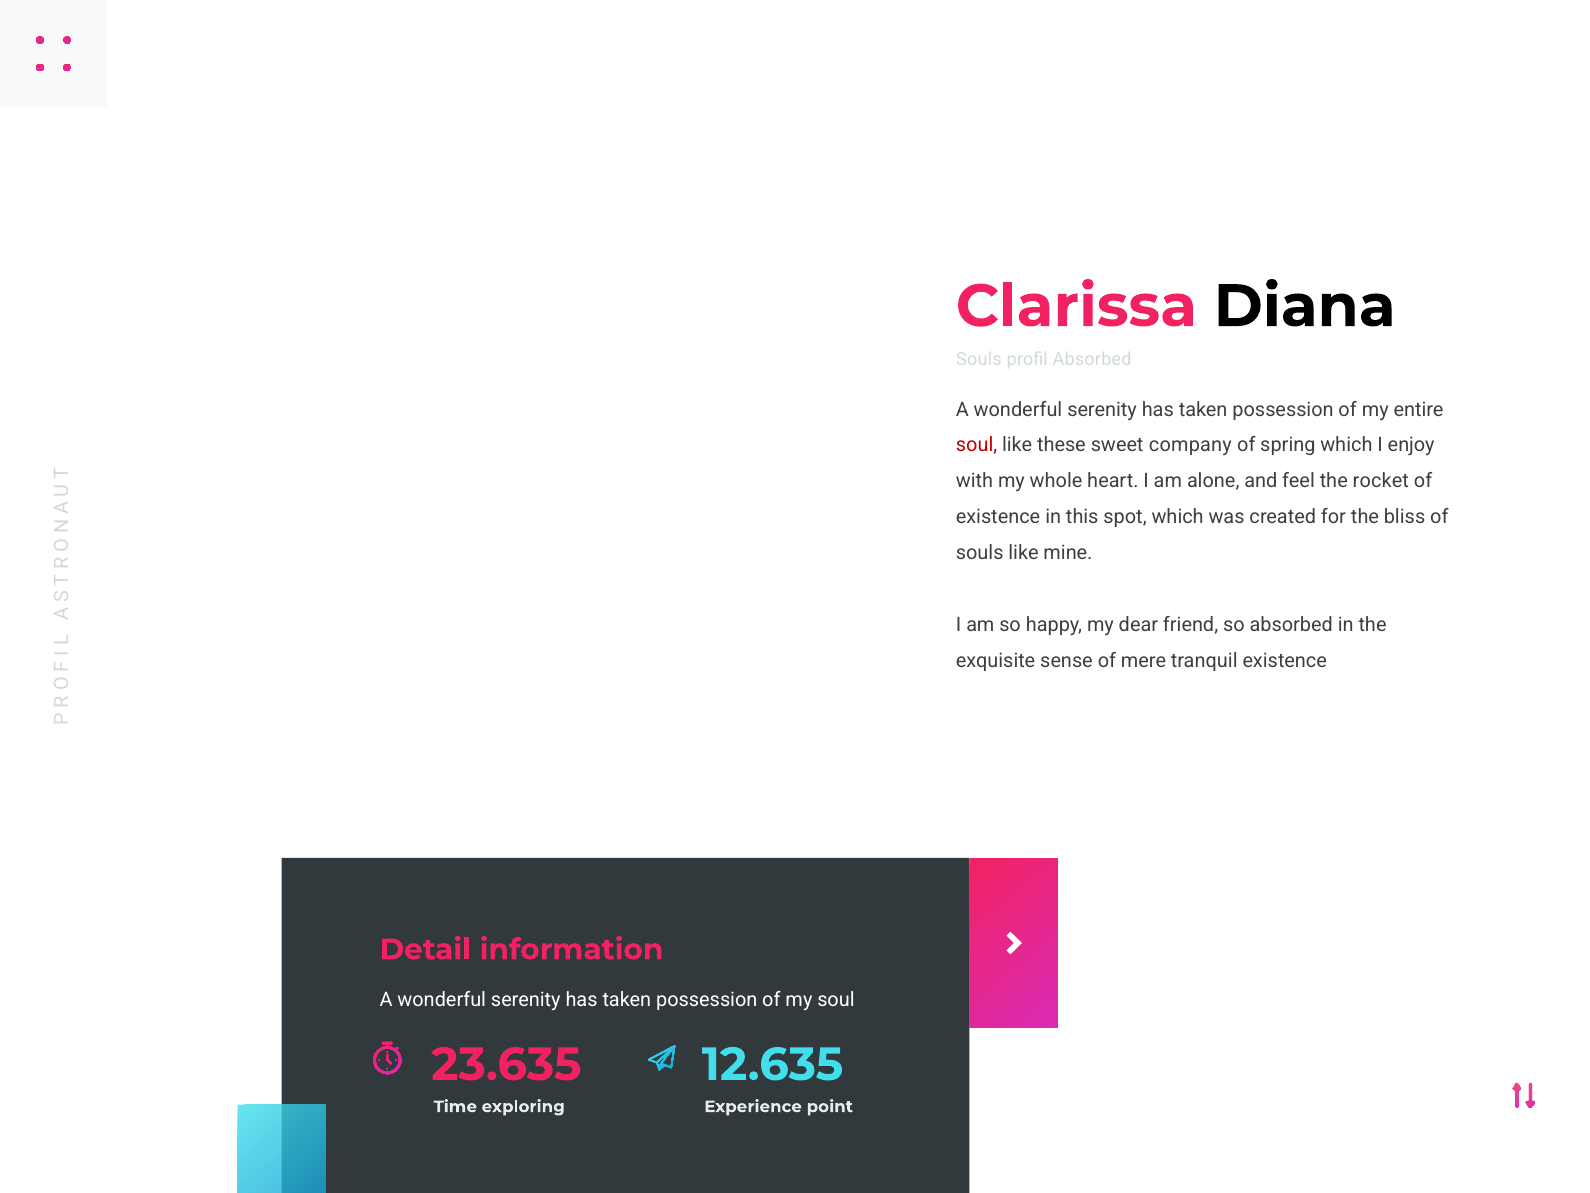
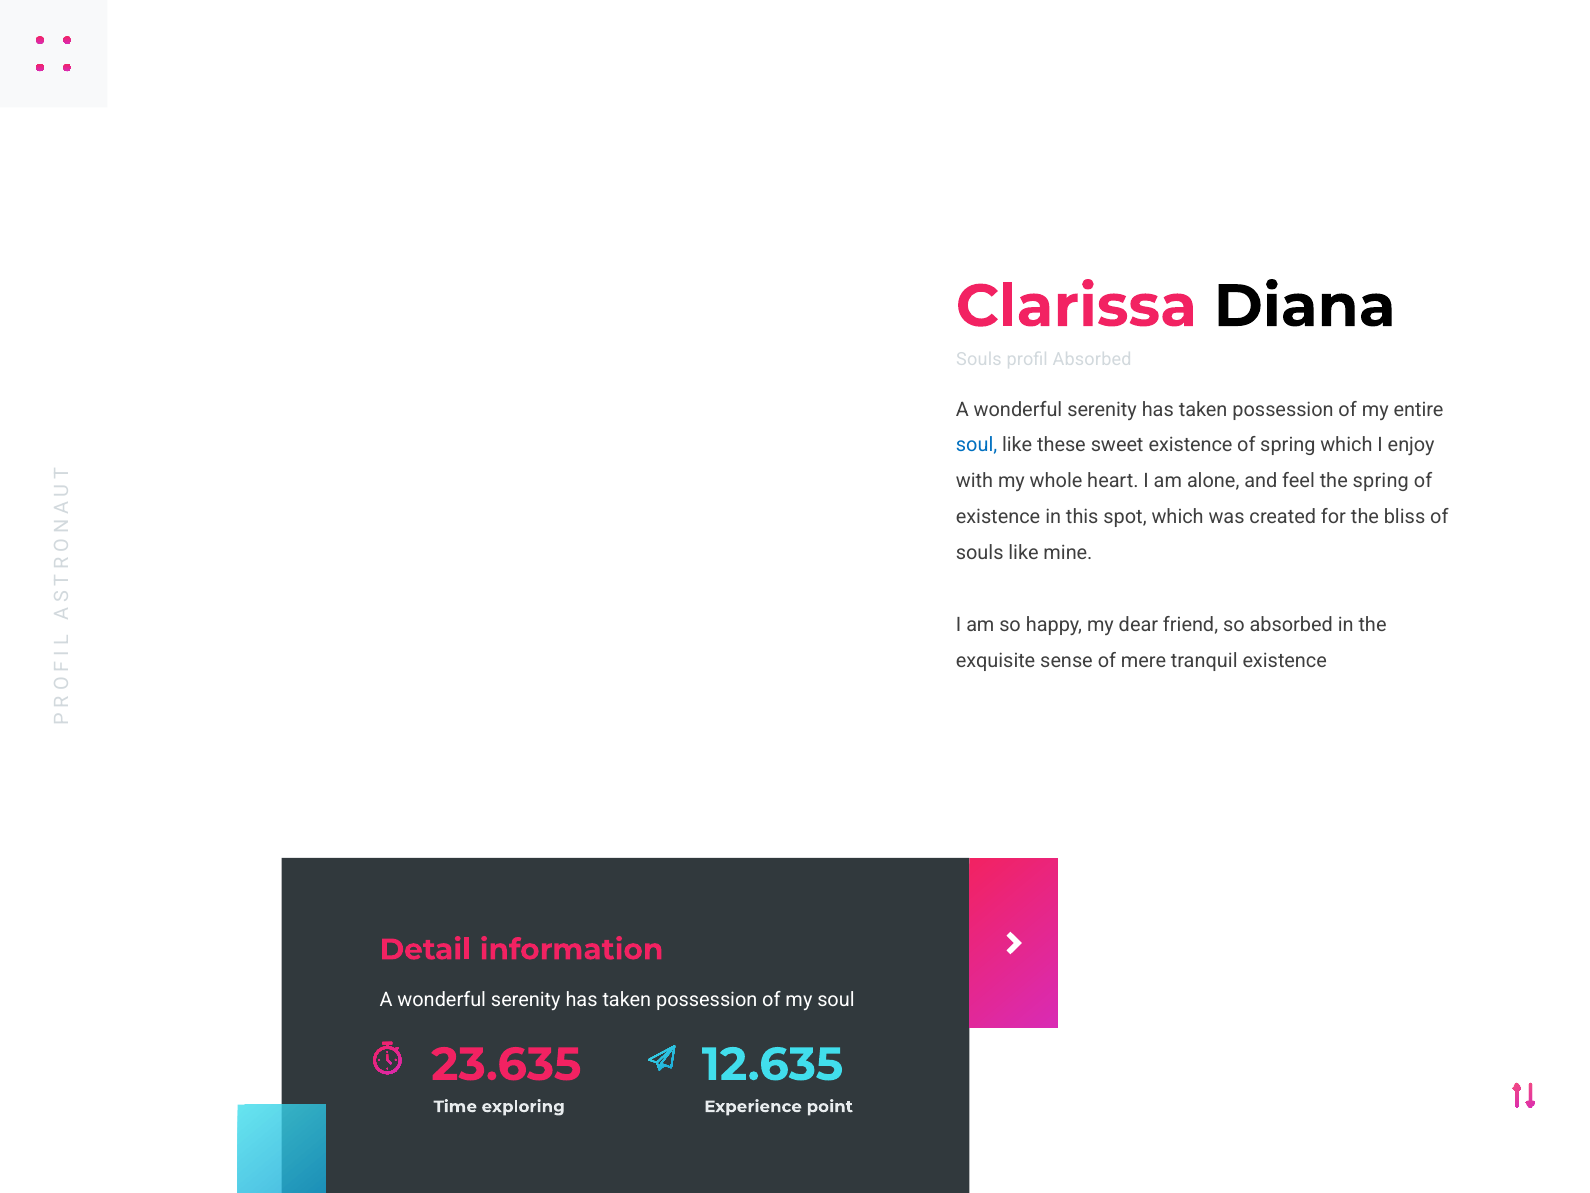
soul colour: red -> blue (977, 445)
sweet company: company -> existence (1191, 445)
the rocket: rocket -> spring (1381, 481)
